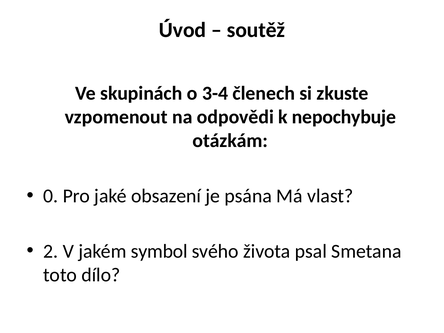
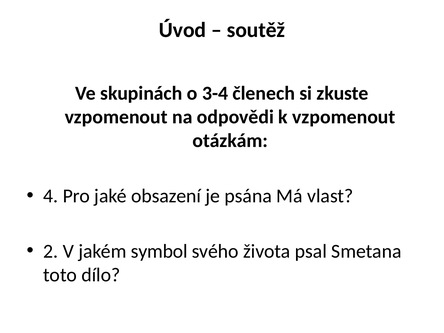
k nepochybuje: nepochybuje -> vzpomenout (344, 117)
0: 0 -> 4 (51, 196)
